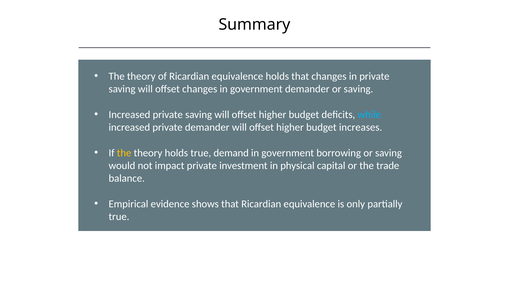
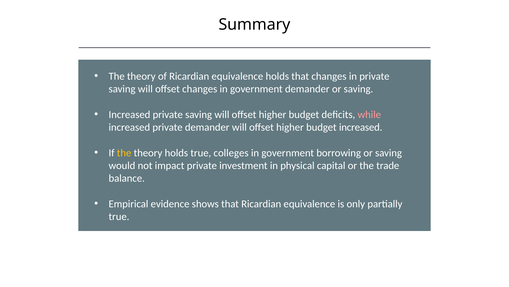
while colour: light blue -> pink (369, 114)
budget increases: increases -> increased (361, 127)
demand: demand -> colleges (231, 152)
